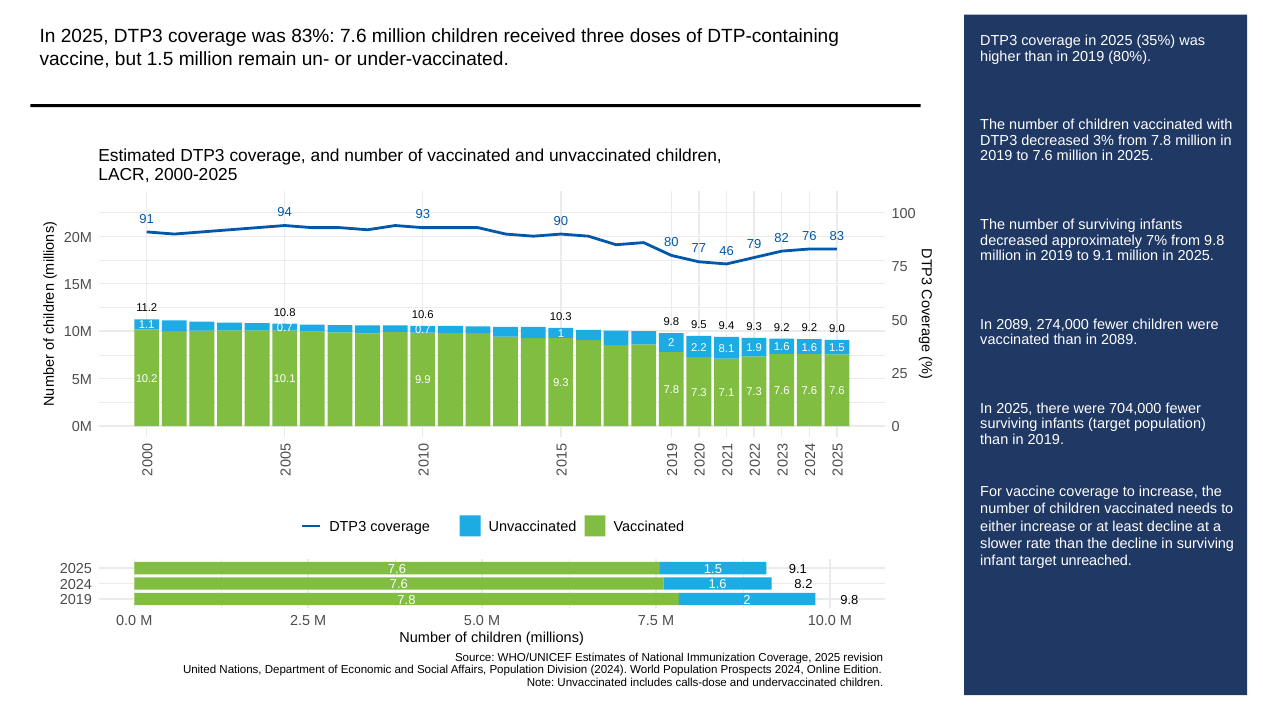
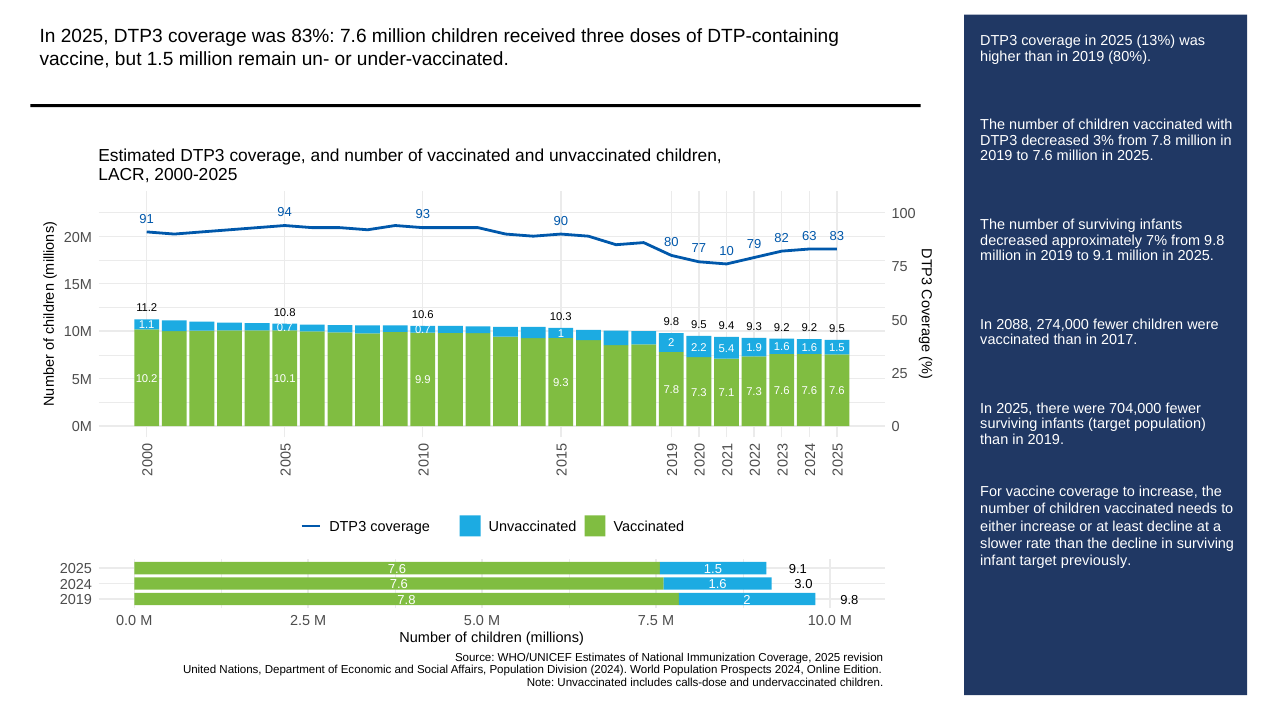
35%: 35% -> 13% (1156, 41)
46: 46 -> 10 (727, 251)
76: 76 -> 63 (809, 236)
9.2 9.0: 9.0 -> 9.5 (837, 329)
2089: 2089 -> 2088 (1014, 325)
than in 2089: 2089 -> 2017 (1119, 340)
8.1: 8.1 -> 5.4 (727, 349)
unreached: unreached -> previously (1096, 561)
8.2: 8.2 -> 3.0 (803, 585)
